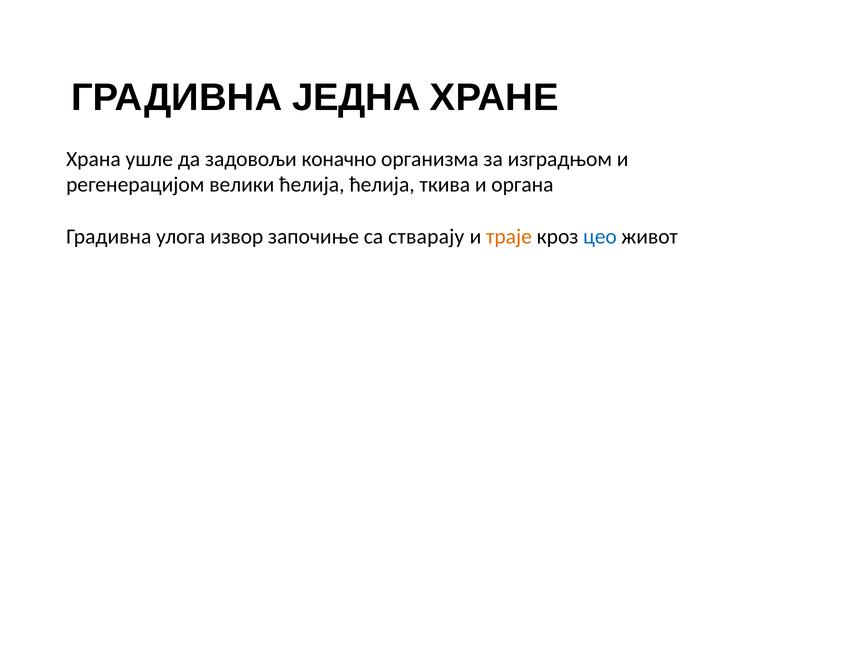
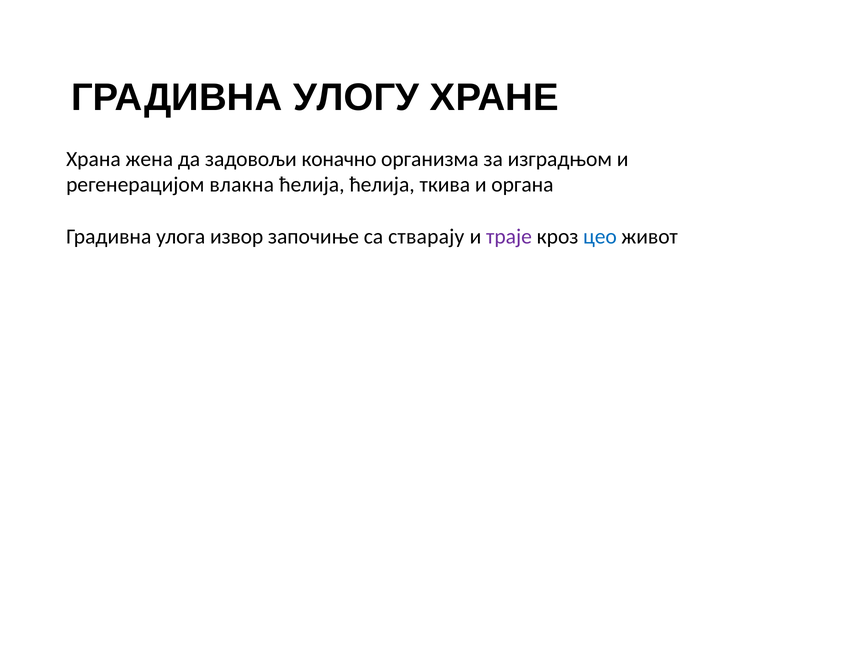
ЈЕДНА: ЈЕДНА -> УЛОГУ (356, 97)
ушле: ушле -> жена (149, 159)
велики: велики -> влакна (242, 185)
траје colour: orange -> purple (509, 236)
